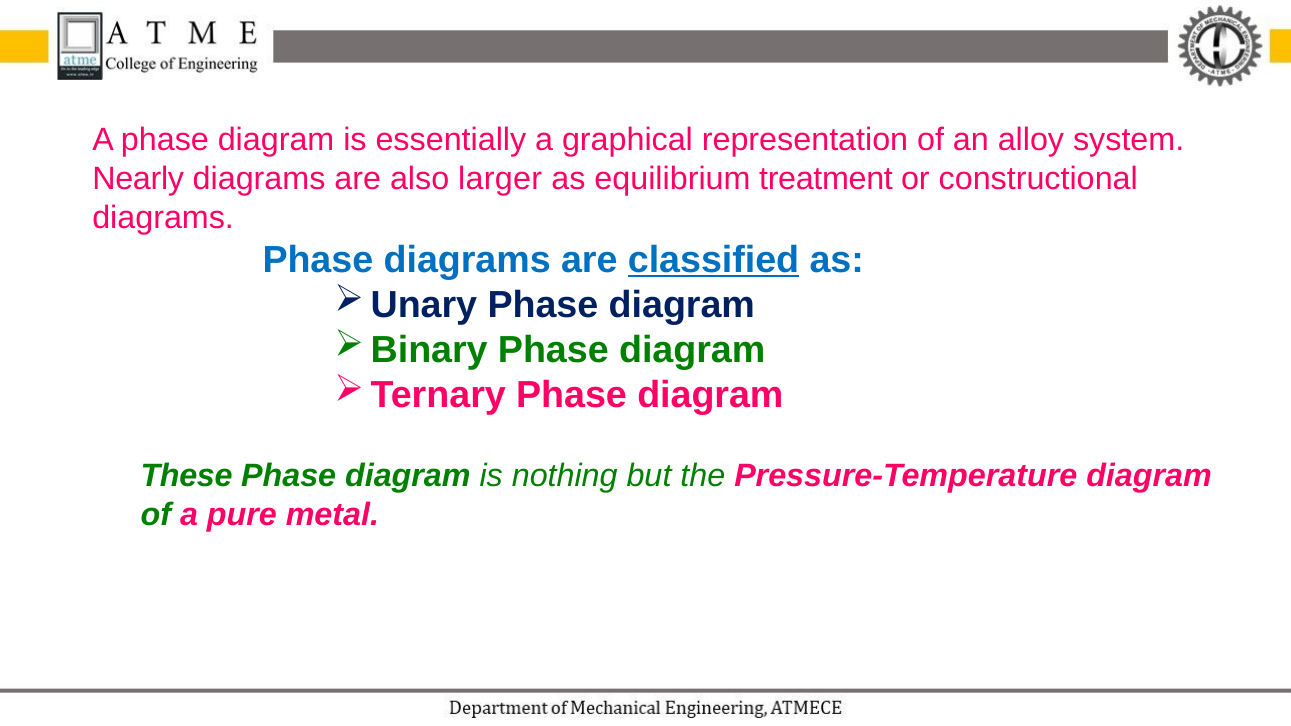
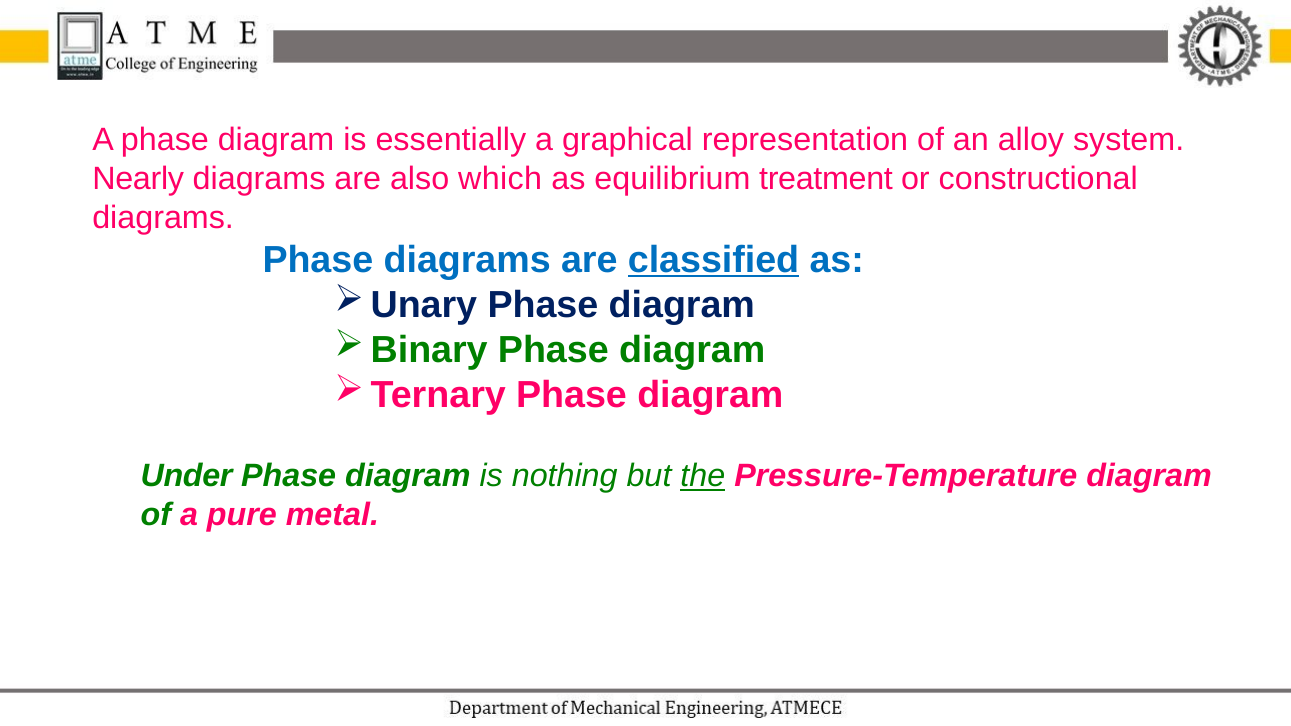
larger: larger -> which (500, 179)
These: These -> Under (187, 476)
the underline: none -> present (703, 476)
